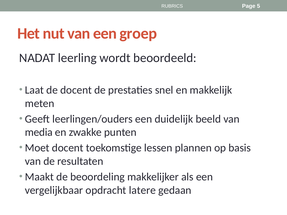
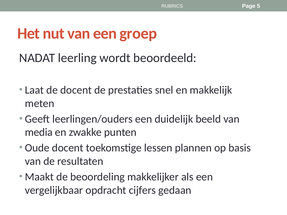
Moet: Moet -> Oude (37, 148)
latere: latere -> cijfers (142, 190)
